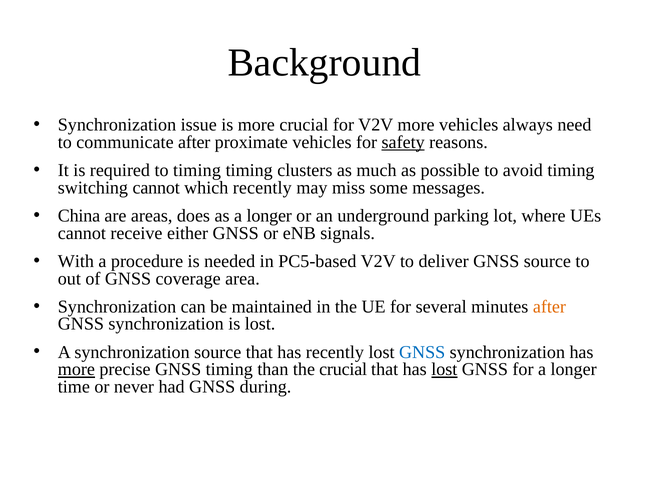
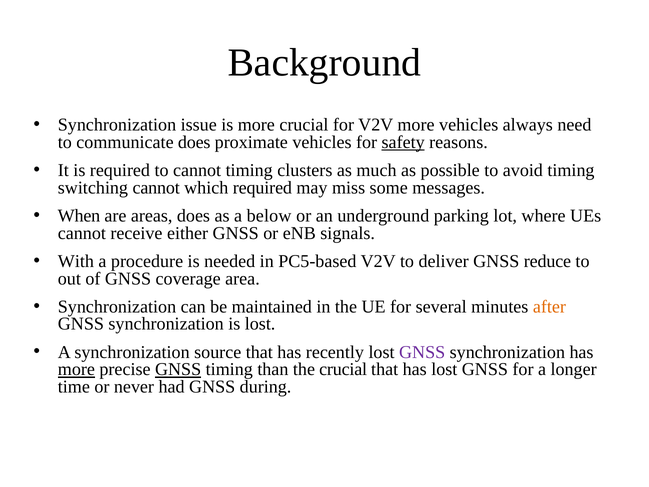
communicate after: after -> does (194, 142)
to timing: timing -> cannot (197, 170)
which recently: recently -> required (262, 187)
China: China -> When (79, 216)
as a longer: longer -> below (269, 216)
GNSS source: source -> reduce (547, 261)
GNSS colour: blue -> purple (422, 352)
GNSS underline: none -> present (178, 369)
lost underline: present -> none (444, 369)
